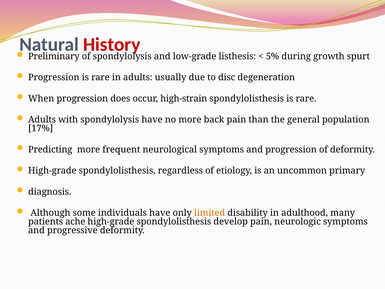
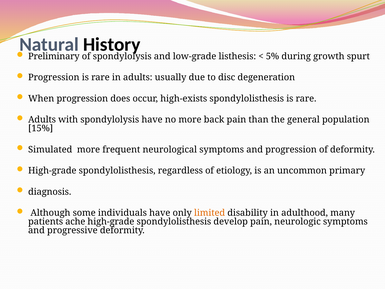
History colour: red -> black (112, 44)
high-strain: high-strain -> high-exists (184, 98)
17%: 17% -> 15% (41, 128)
Predicting: Predicting -> Simulated (50, 149)
